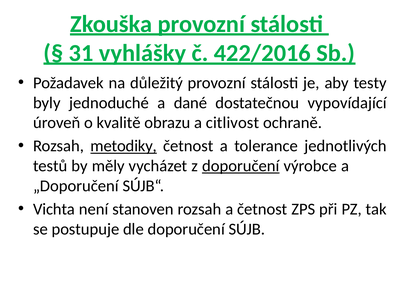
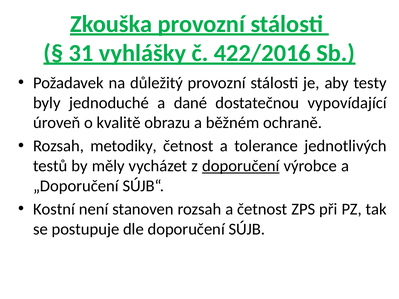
citlivost: citlivost -> běžném (233, 123)
metodiky underline: present -> none (124, 146)
Vichta: Vichta -> Kostní (54, 209)
